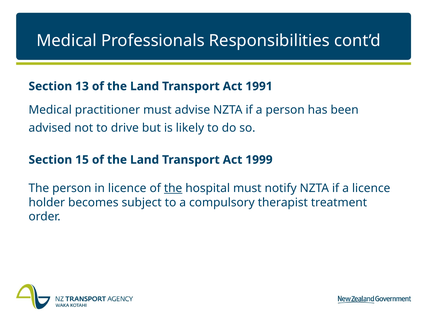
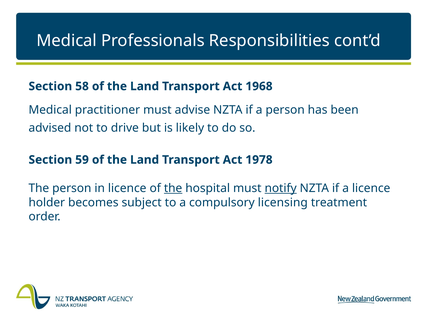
13: 13 -> 58 (82, 86)
1991: 1991 -> 1968 (259, 86)
15: 15 -> 59 (82, 160)
1999: 1999 -> 1978 (259, 160)
notify underline: none -> present (281, 188)
therapist: therapist -> licensing (283, 203)
